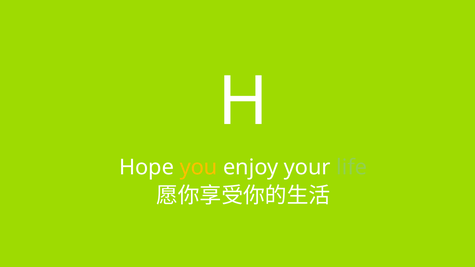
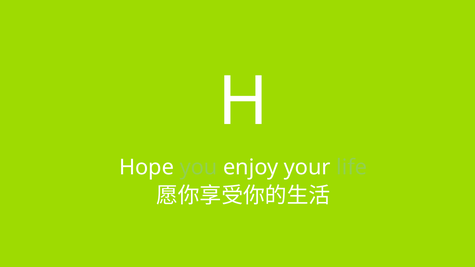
you colour: yellow -> light green (199, 167)
